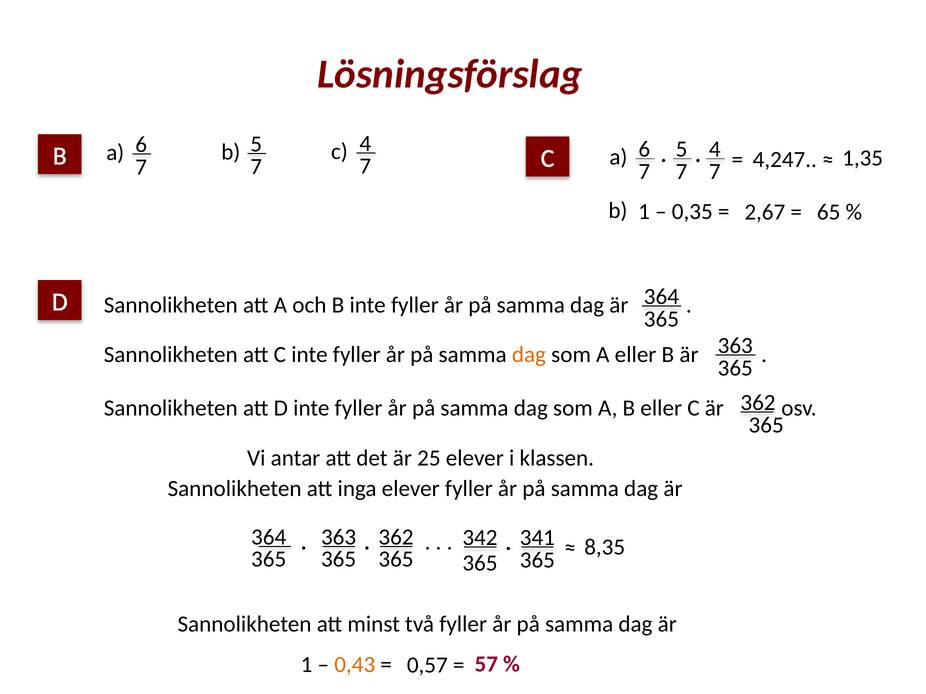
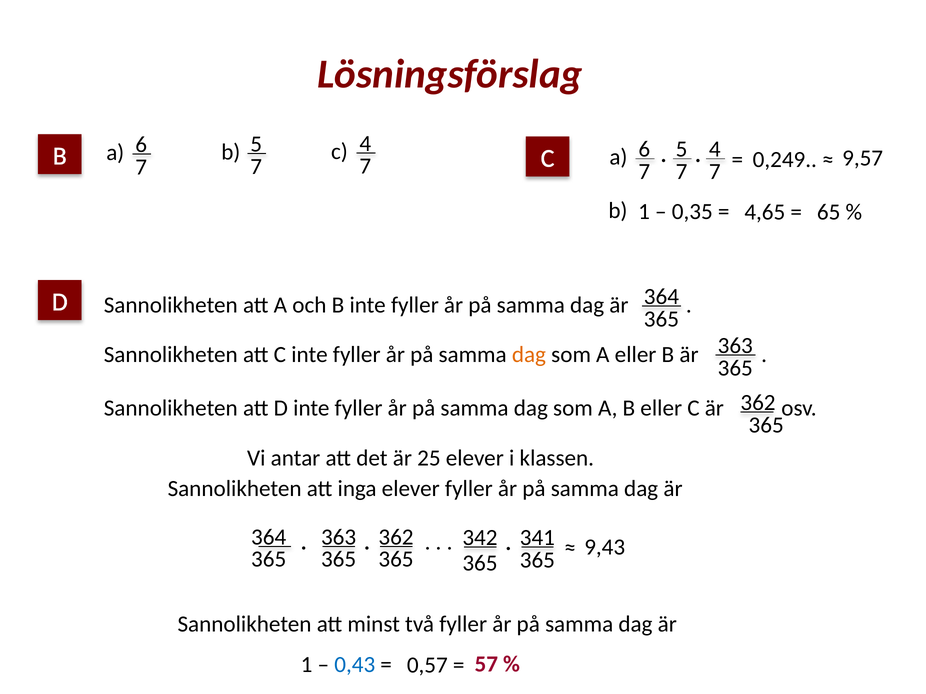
4,247: 4,247 -> 0,249 (785, 160)
1,35: 1,35 -> 9,57 (863, 158)
2,67: 2,67 -> 4,65 (765, 212)
8,35: 8,35 -> 9,43 (605, 548)
0,43 colour: orange -> blue (355, 665)
